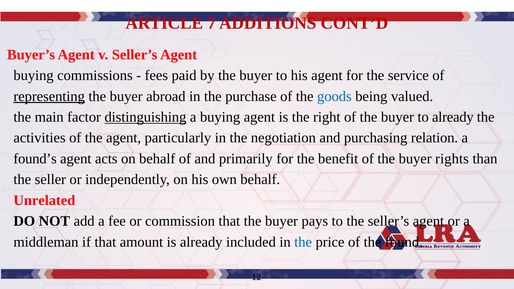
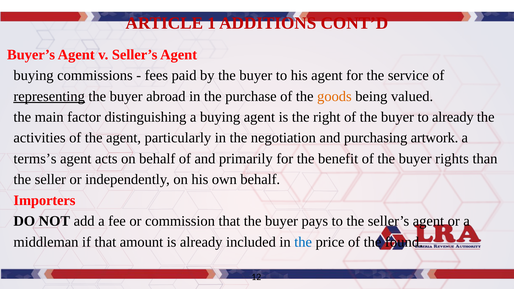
7: 7 -> 1 (212, 23)
goods colour: blue -> orange (334, 96)
distinguishing underline: present -> none (145, 117)
relation: relation -> artwork (435, 138)
found’s: found’s -> terms’s (35, 159)
Unrelated: Unrelated -> Importers (44, 200)
